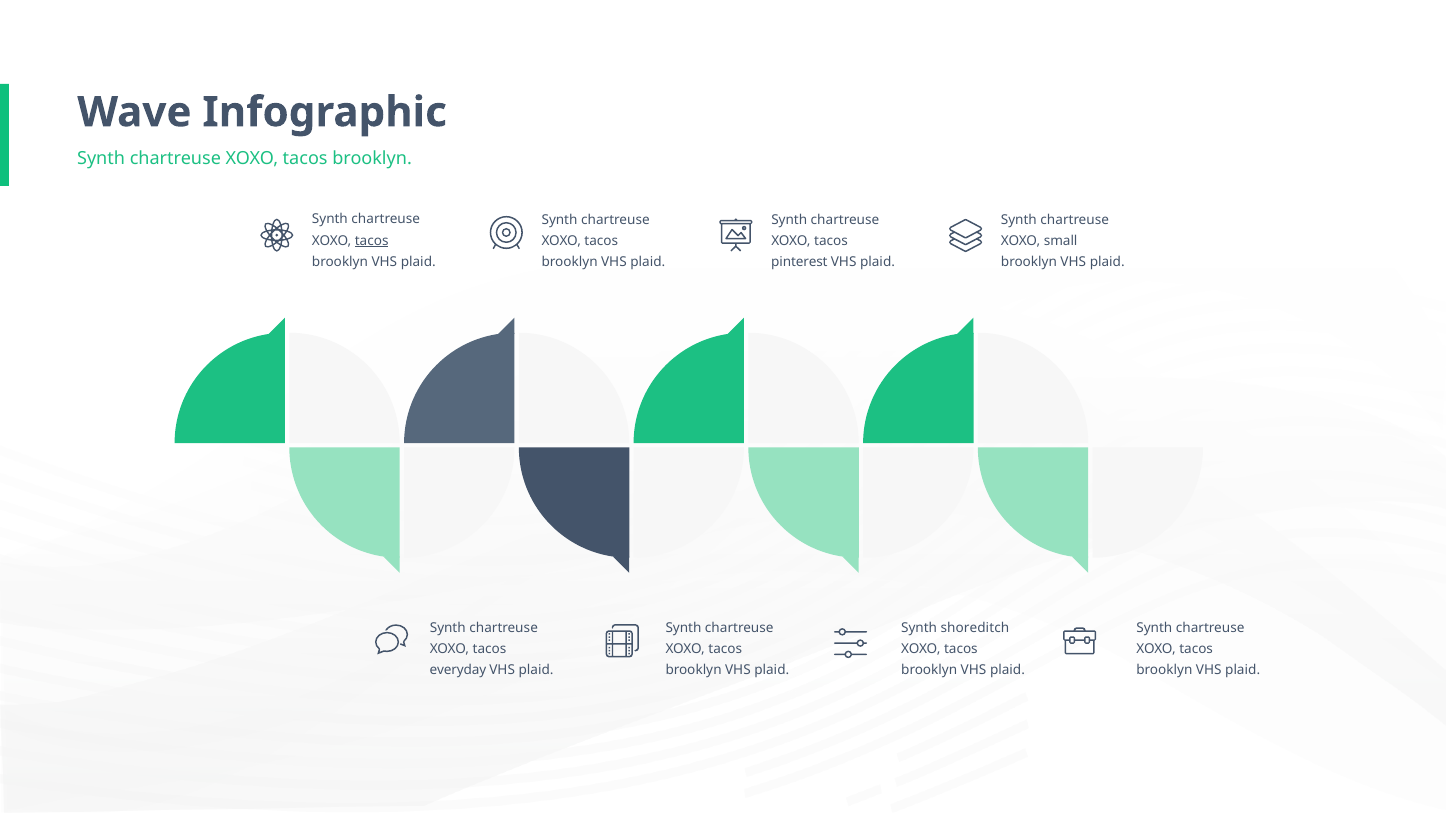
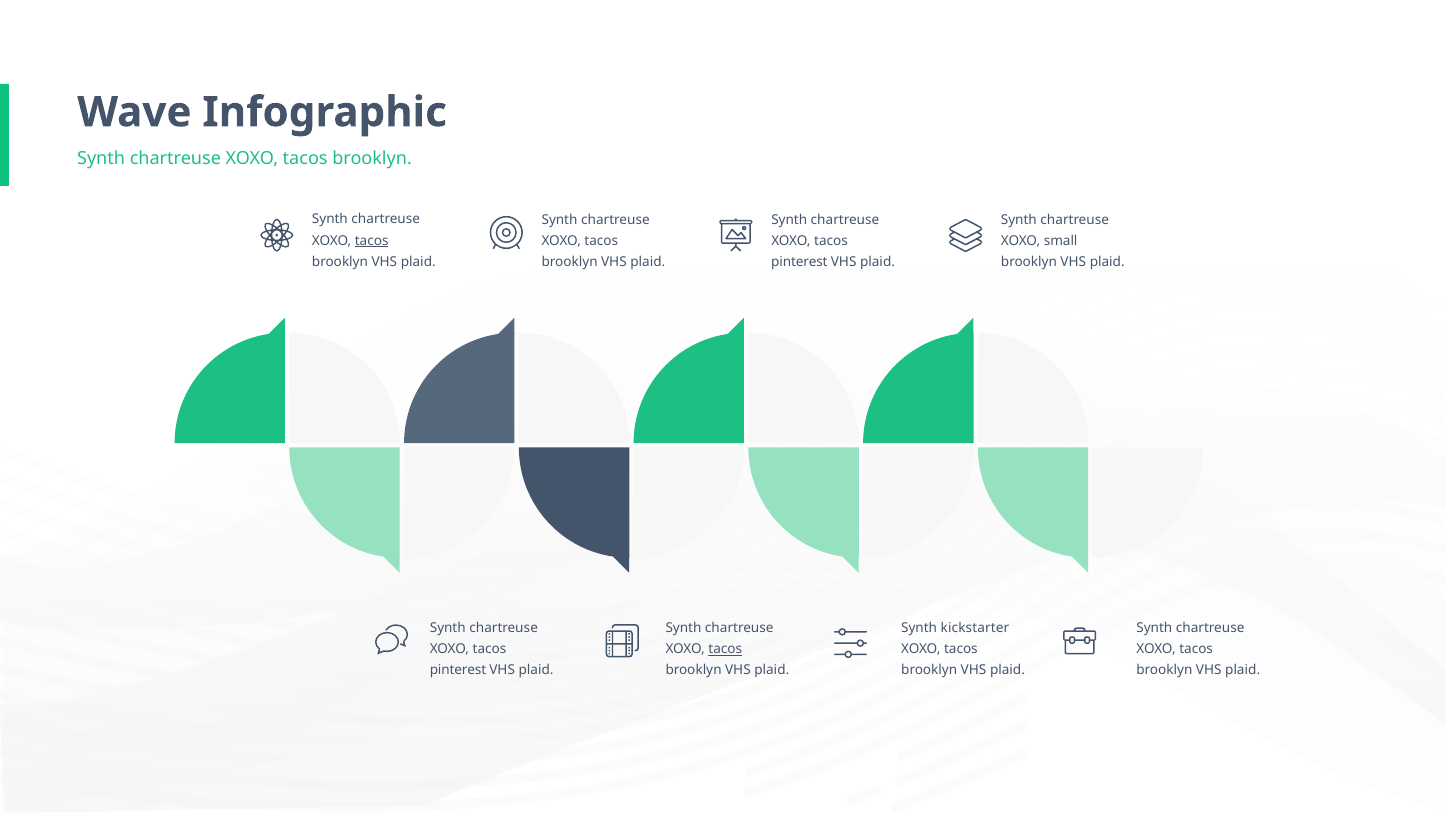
shoreditch: shoreditch -> kickstarter (975, 628)
tacos underline: none -> present (725, 649)
everyday: everyday -> pinterest (458, 671)
